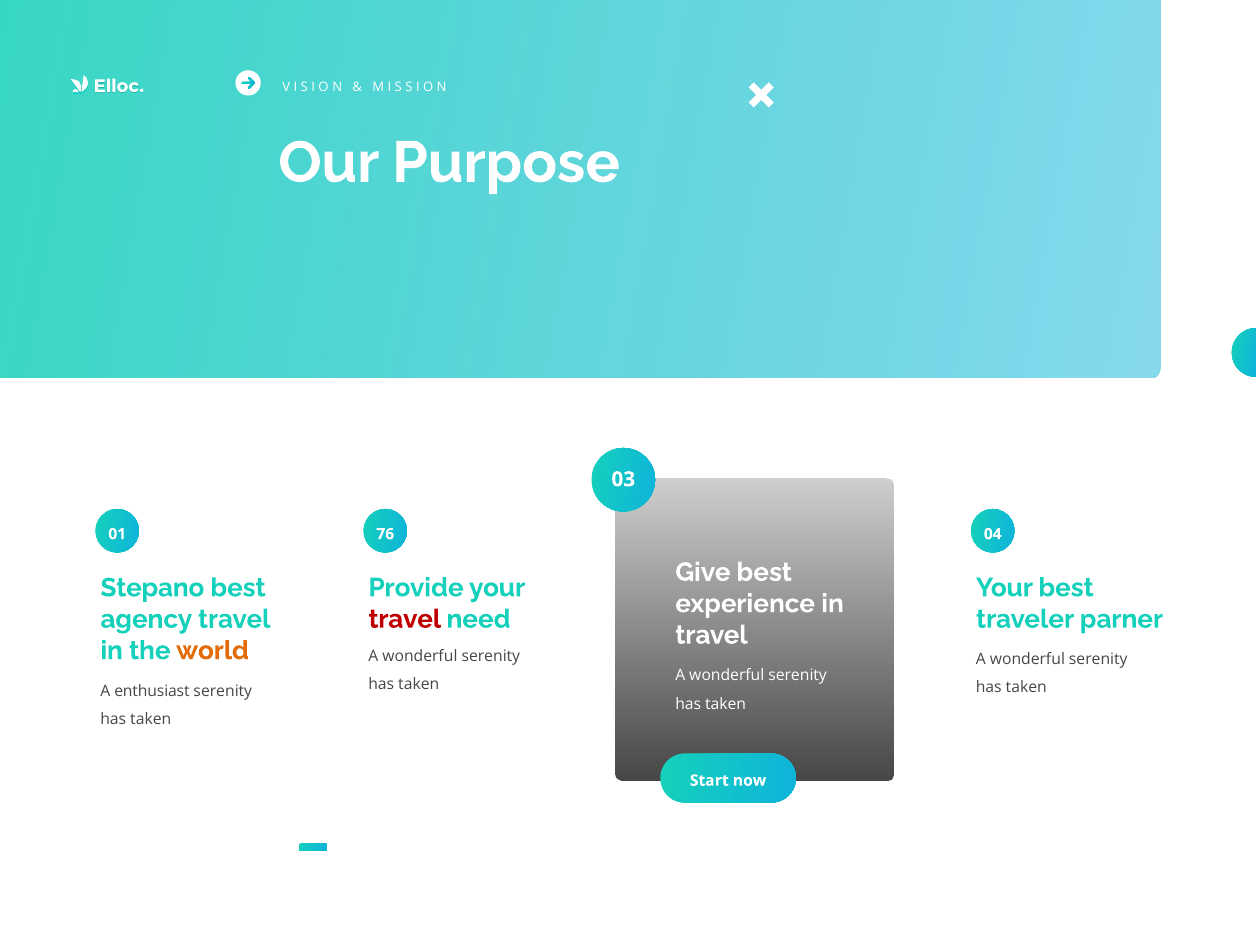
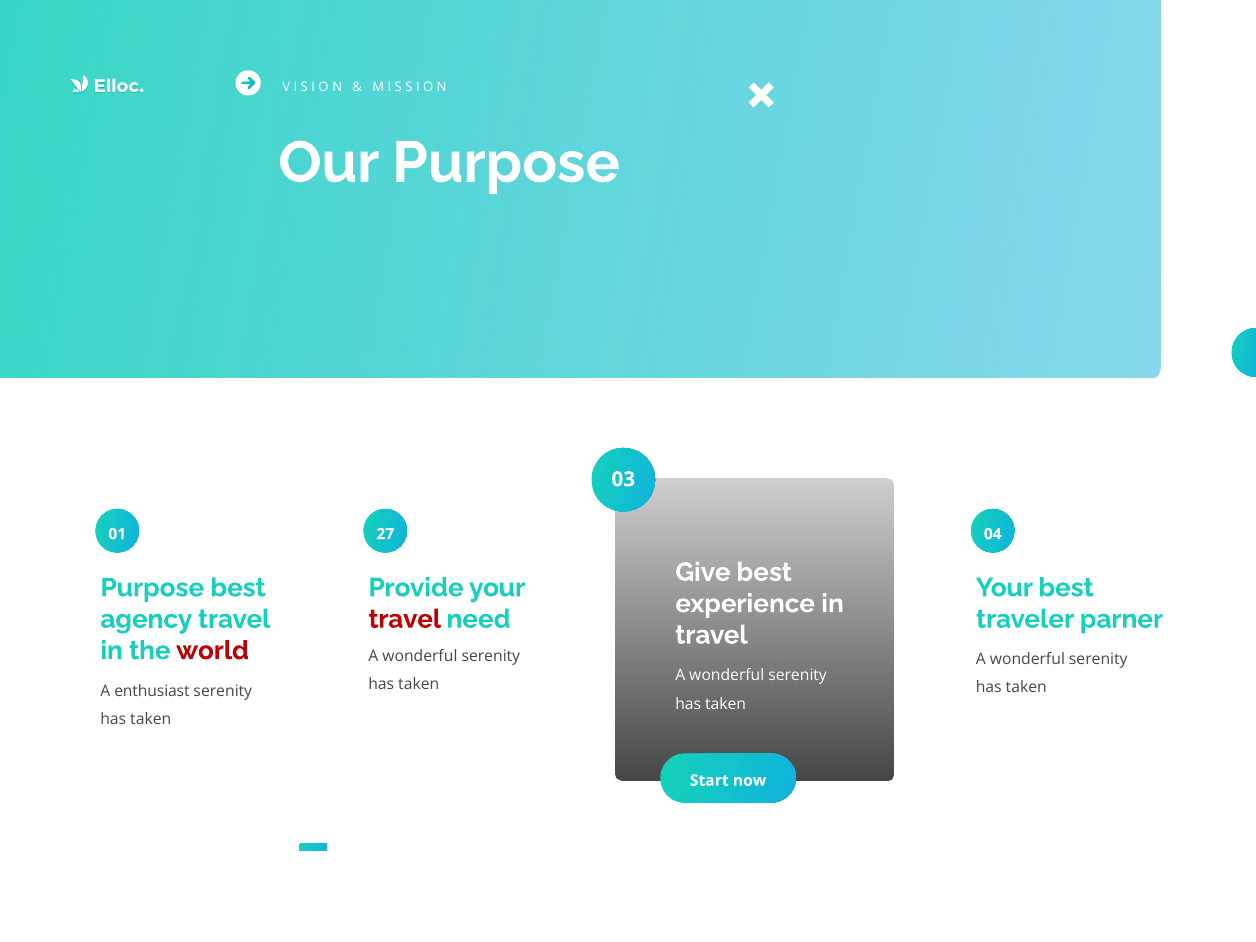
76: 76 -> 27 (385, 534)
Stepano: Stepano -> Purpose (152, 588)
world colour: orange -> red (212, 651)
